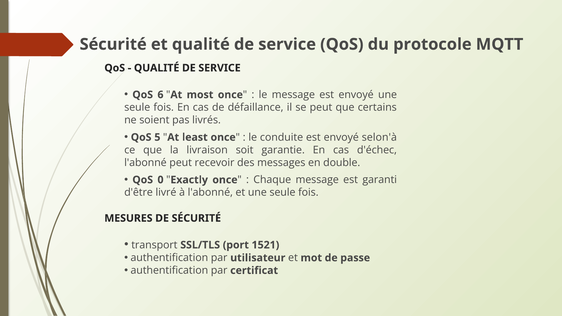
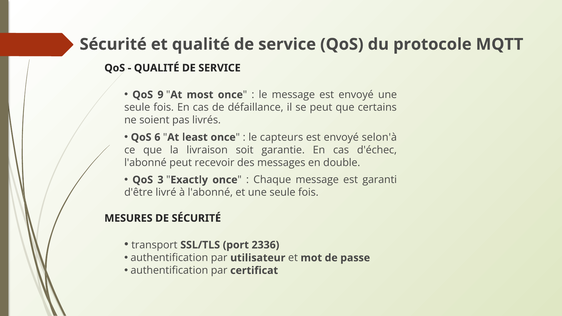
6: 6 -> 9 (160, 95)
5: 5 -> 6 (157, 137)
conduite: conduite -> capteurs (282, 137)
0: 0 -> 3 (161, 180)
1521: 1521 -> 2336 (265, 245)
